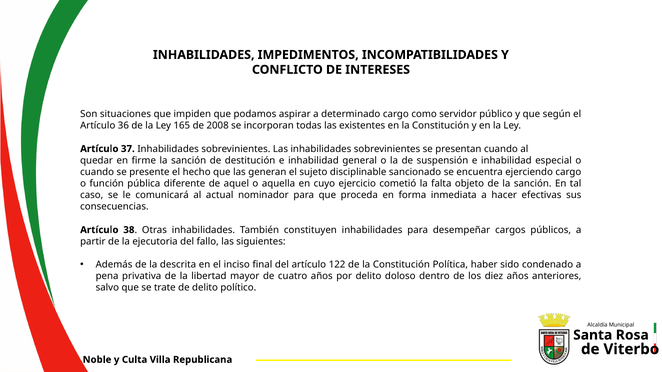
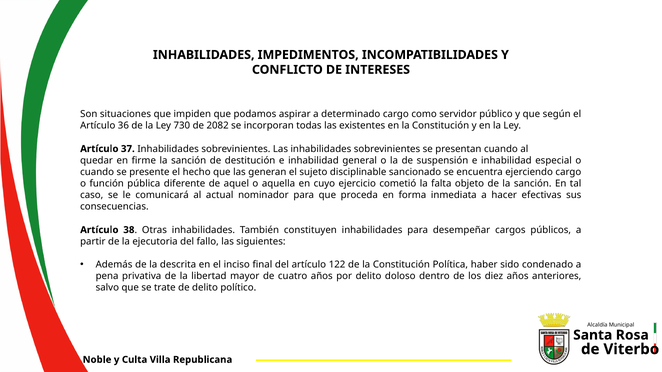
165: 165 -> 730 (182, 126)
2008: 2008 -> 2082 (218, 126)
